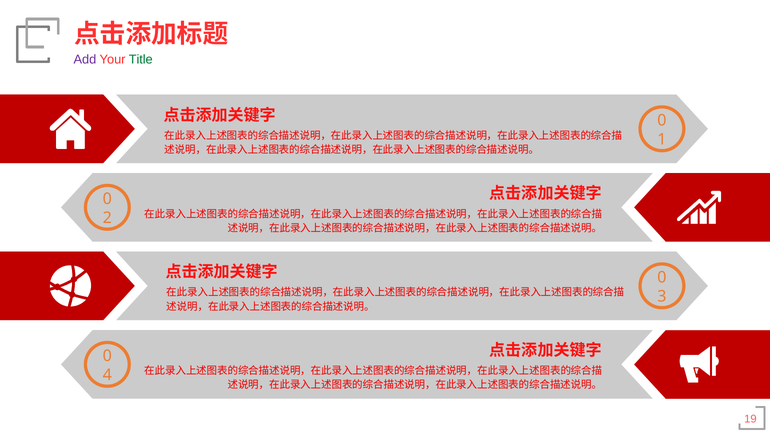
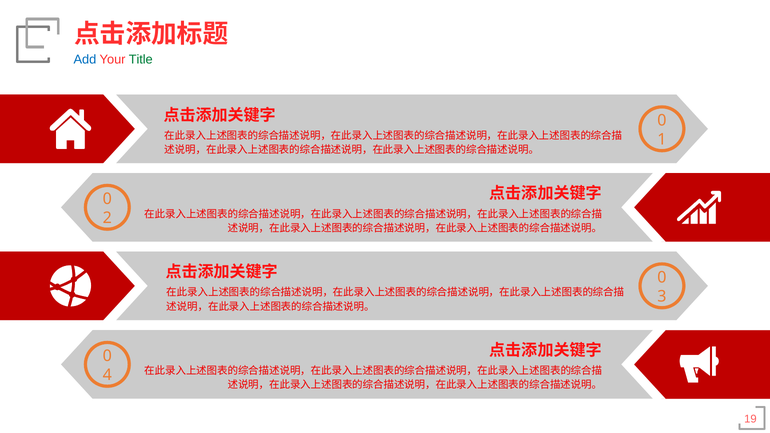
Add colour: purple -> blue (85, 59)
